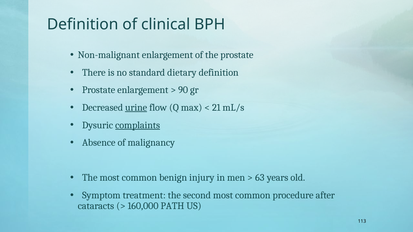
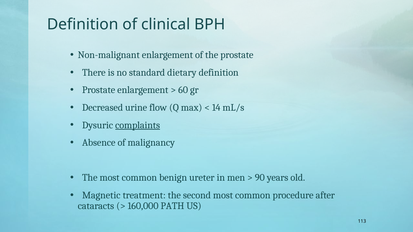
90: 90 -> 60 (183, 90)
urine underline: present -> none (136, 108)
21: 21 -> 14 (216, 108)
injury: injury -> ureter (202, 178)
63: 63 -> 90 (260, 178)
Symptom: Symptom -> Magnetic (101, 196)
